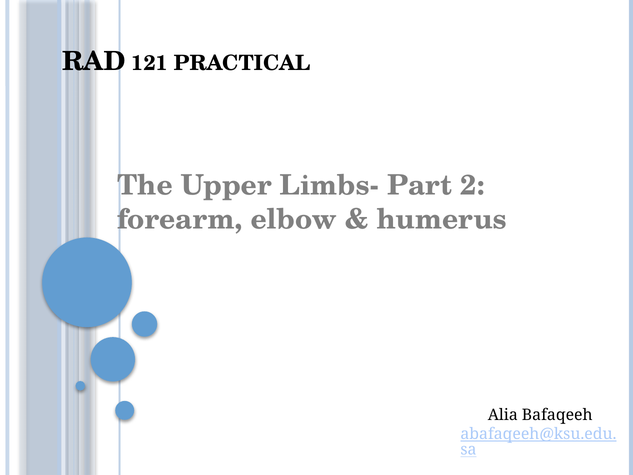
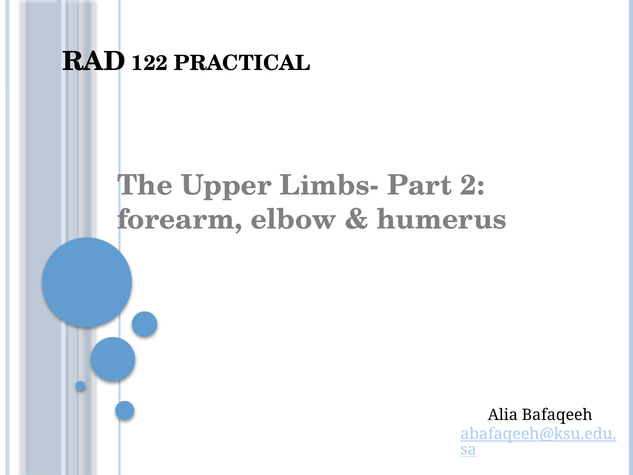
121: 121 -> 122 (150, 63)
